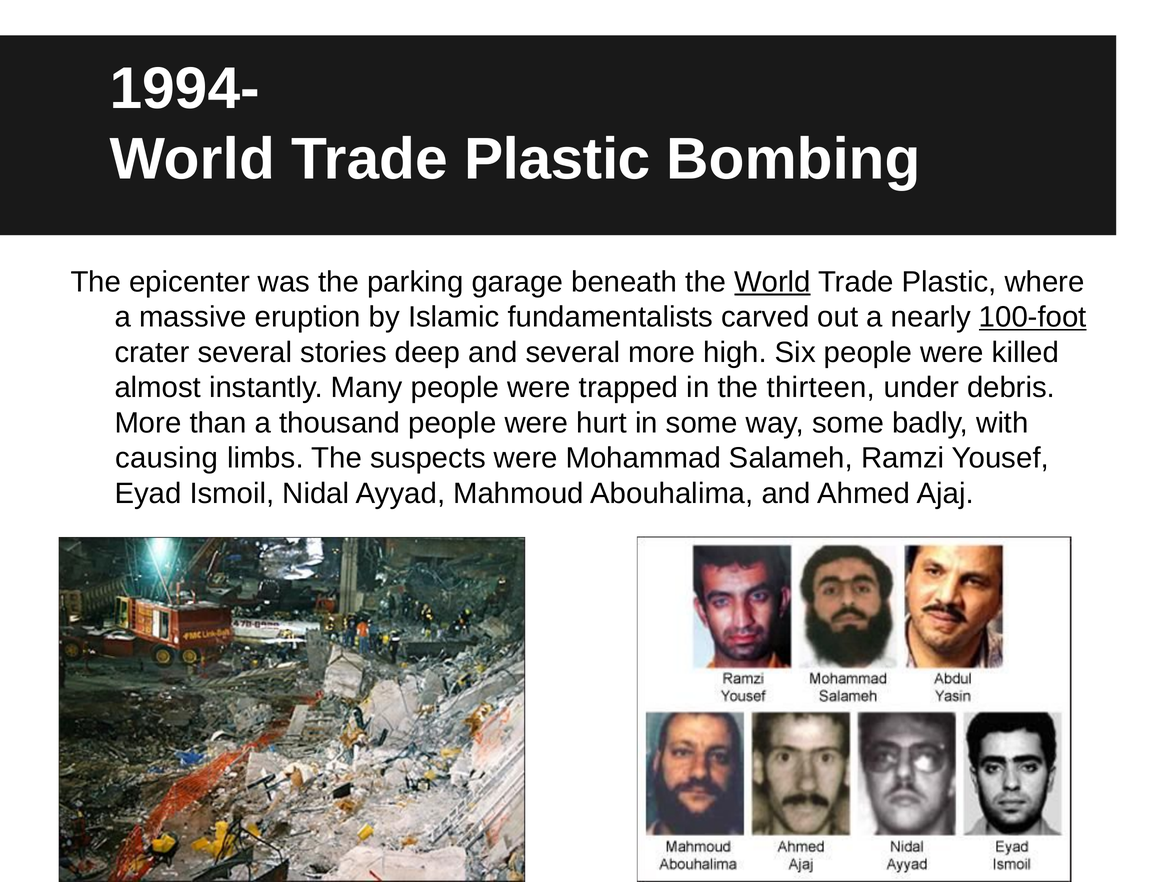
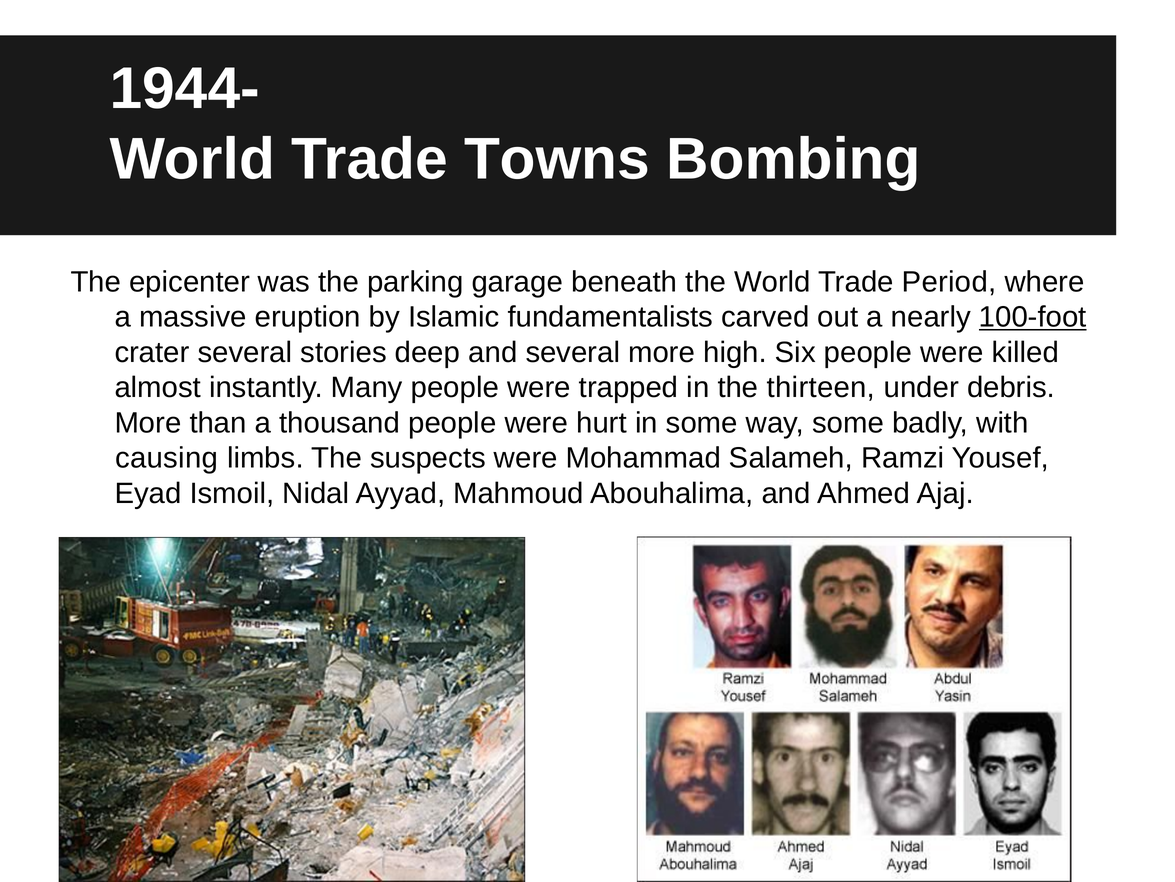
1994-: 1994- -> 1944- (185, 89)
Plastic: Plastic -> Towns (557, 159)
World underline: present -> none (772, 282)
Plastic: Plastic -> Period (949, 282)
